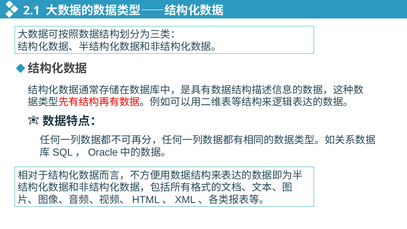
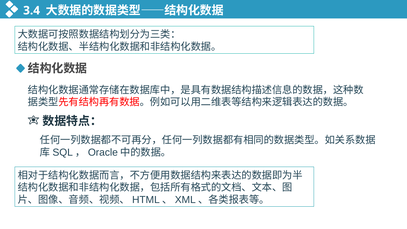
2.1: 2.1 -> 3.4 (32, 10)
